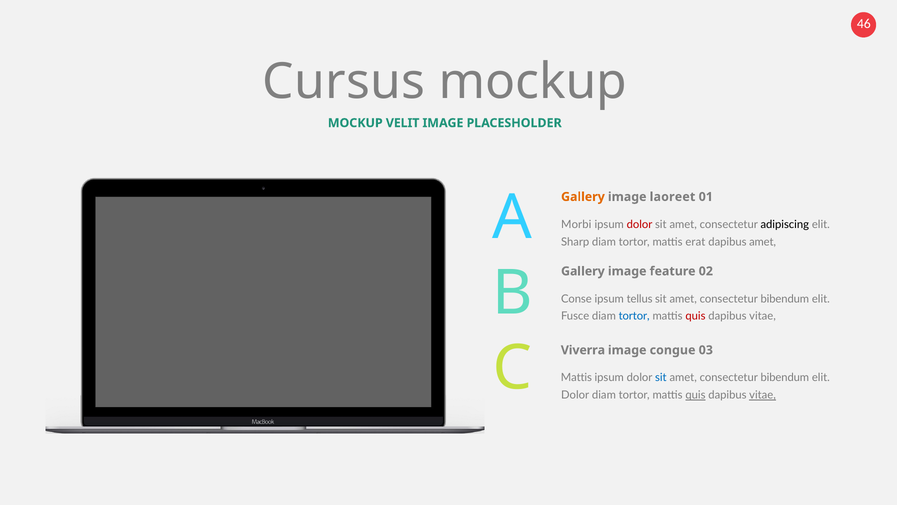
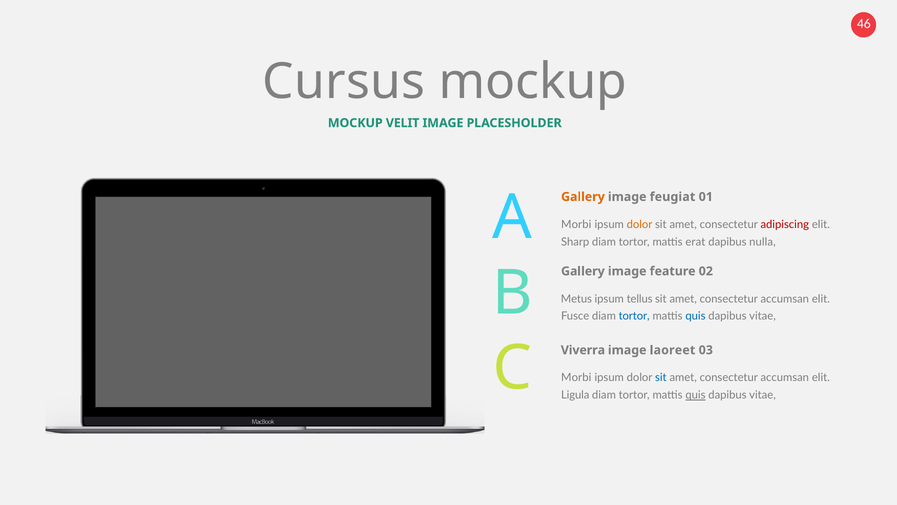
laoreet: laoreet -> feugiat (672, 197)
dolor colour: red -> orange (640, 224)
adipiscing colour: black -> red (785, 224)
dapibus amet: amet -> nulla (762, 242)
Conse: Conse -> Metus (576, 299)
bibendum: bibendum -> accumsan (785, 299)
quis colour: red -> blue (695, 316)
congue: congue -> laoreet (672, 350)
Mattis: Mattis -> Morbi (576, 377)
bibendum: bibendum -> accumsan (785, 377)
Dolor: Dolor -> Ligula (575, 395)
vitae underline: present -> none (763, 395)
